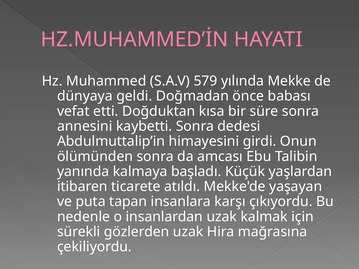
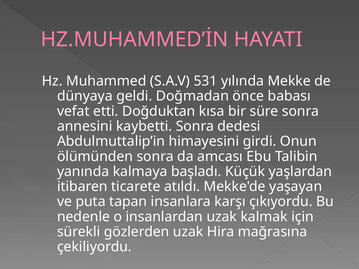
579: 579 -> 531 (205, 81)
